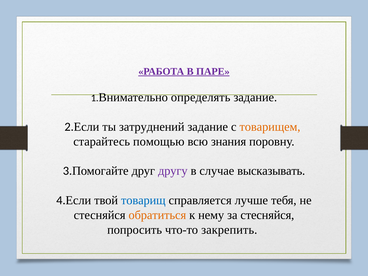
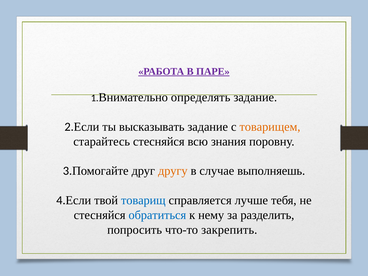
затруднений: затруднений -> высказывать (152, 127)
старайтесь помощью: помощью -> стесняйся (159, 141)
другу colour: purple -> orange (173, 171)
высказывать: высказывать -> выполняешь (271, 171)
обратиться colour: orange -> blue (157, 215)
за стесняйся: стесняйся -> разделить (267, 215)
